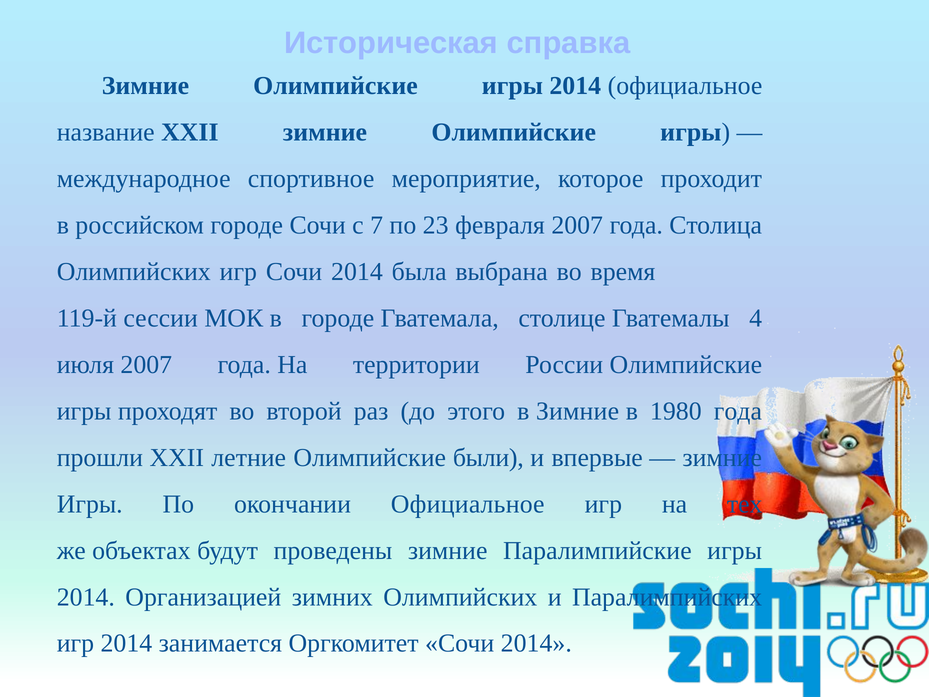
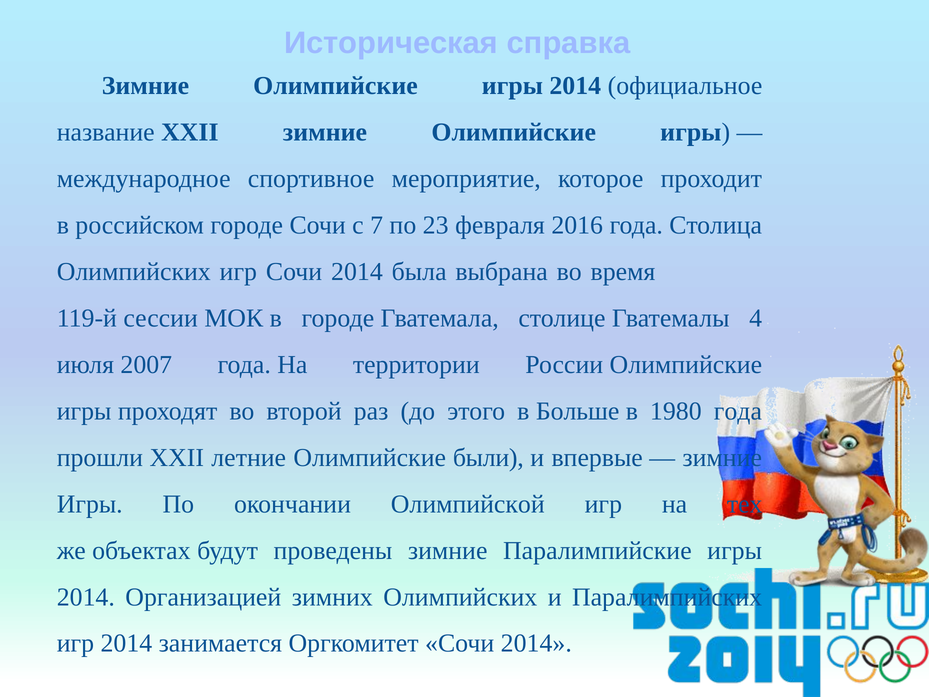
февраля 2007: 2007 -> 2016 (577, 225)
в Зимние: Зимние -> Больше (578, 411)
окончании Официальное: Официальное -> Олимпийской (468, 504)
